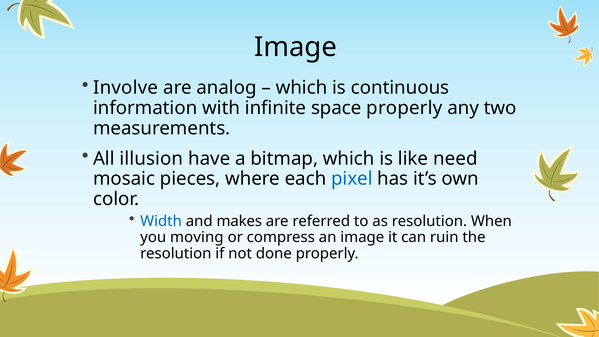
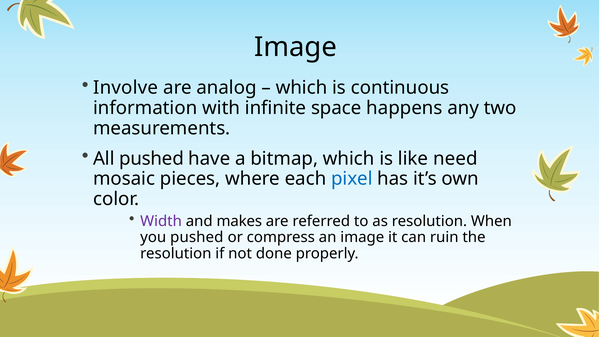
space properly: properly -> happens (404, 108)
All illusion: illusion -> pushed (151, 159)
Width colour: blue -> purple (161, 221)
you moving: moving -> pushed (197, 237)
